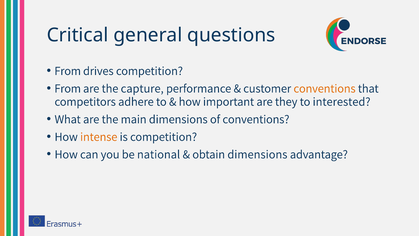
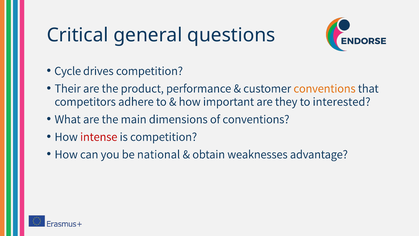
From: From -> Cycle (68, 71)
From: From -> Their (68, 88)
capture: capture -> product (142, 88)
intense colour: orange -> red (99, 137)
obtain dimensions: dimensions -> weaknesses (258, 154)
